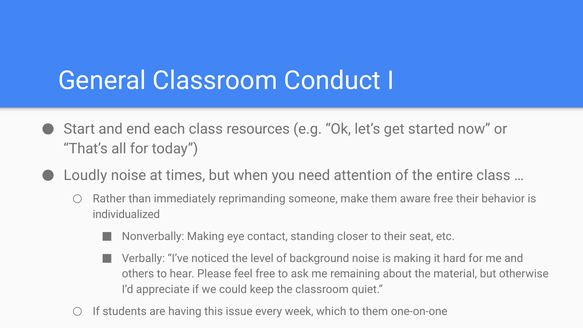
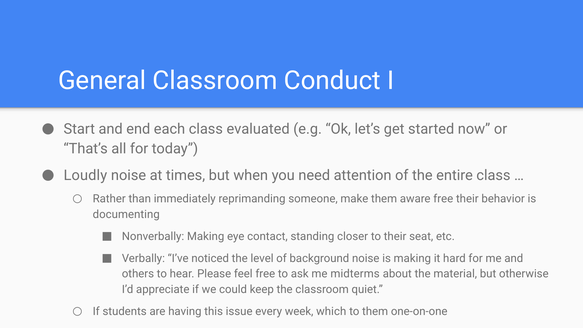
resources: resources -> evaluated (258, 129)
individualized: individualized -> documenting (126, 214)
remaining: remaining -> midterms (355, 274)
